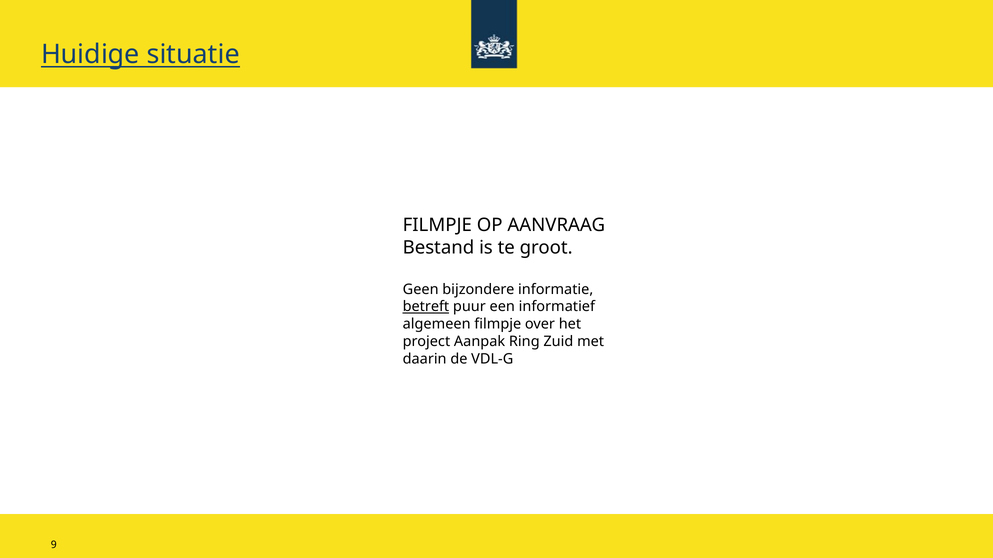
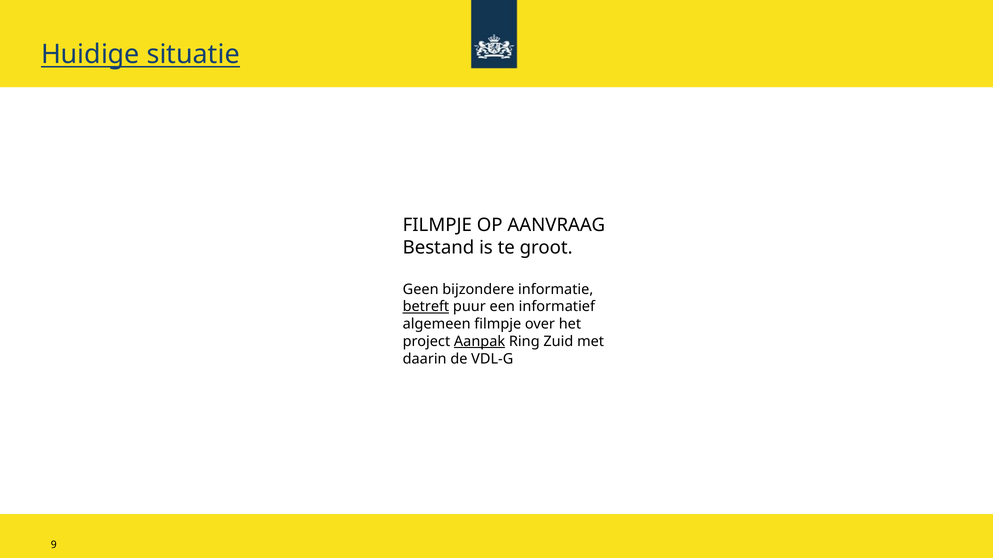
Aanpak underline: none -> present (480, 342)
